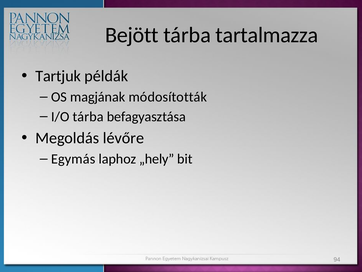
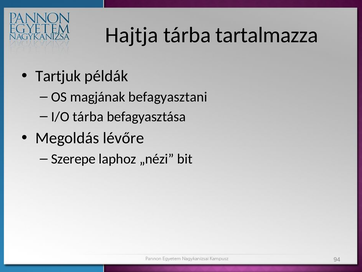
Bejött: Bejött -> Hajtja (132, 35)
módosították: módosították -> befagyasztani (168, 97)
Egymás: Egymás -> Szerepe (73, 159)
„hely: „hely -> „nézi (157, 159)
